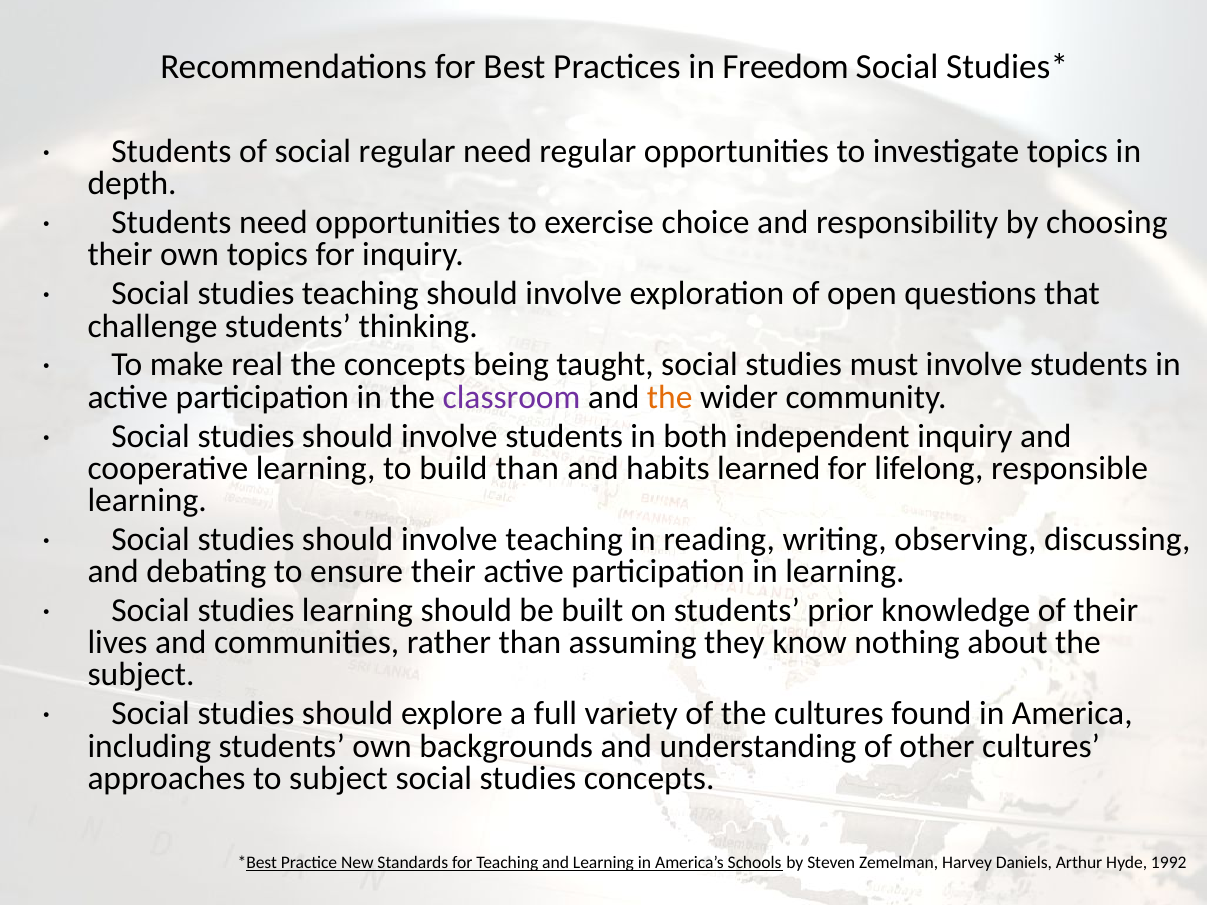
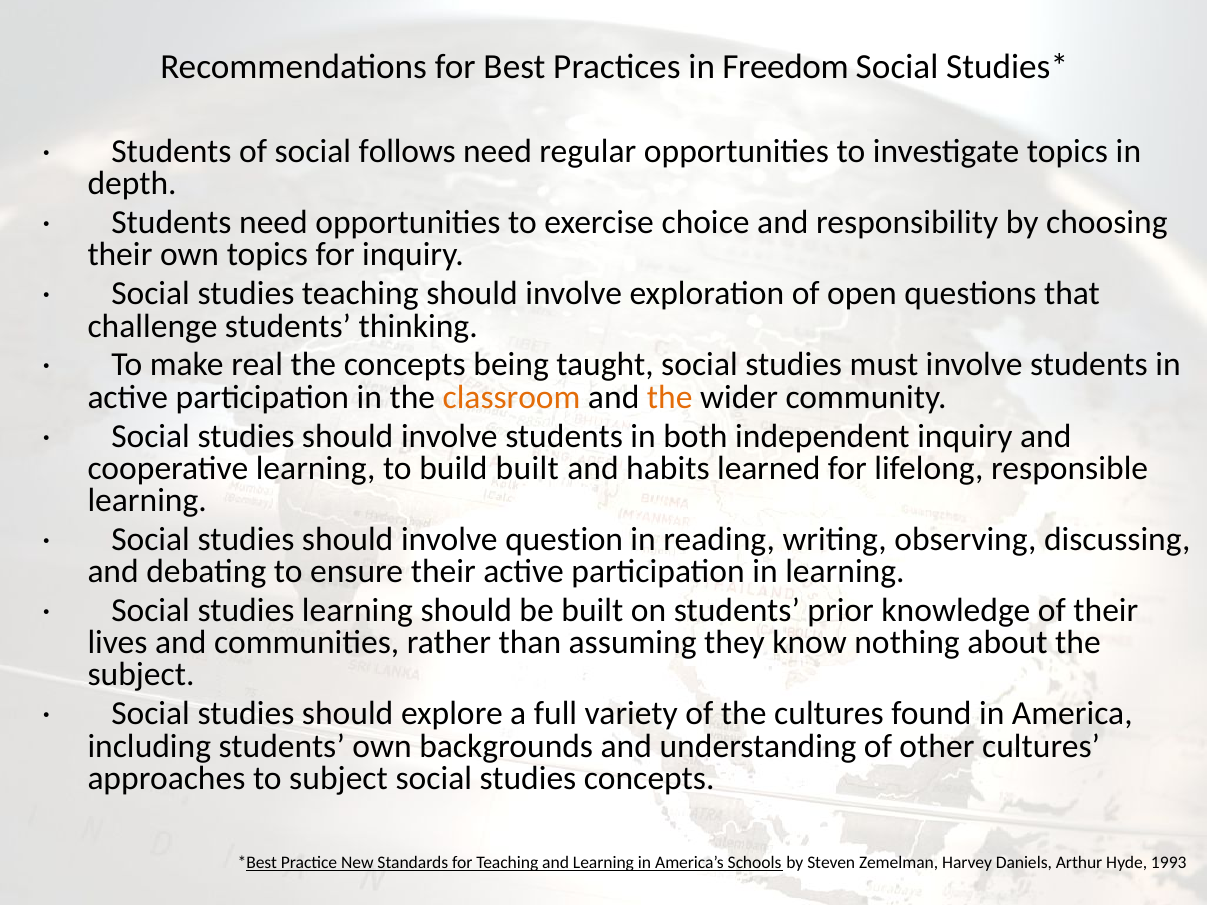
social regular: regular -> follows (407, 152)
classroom colour: purple -> orange (512, 397)
build than: than -> built (527, 468)
involve teaching: teaching -> question (564, 539)
1992: 1992 -> 1993 (1169, 863)
